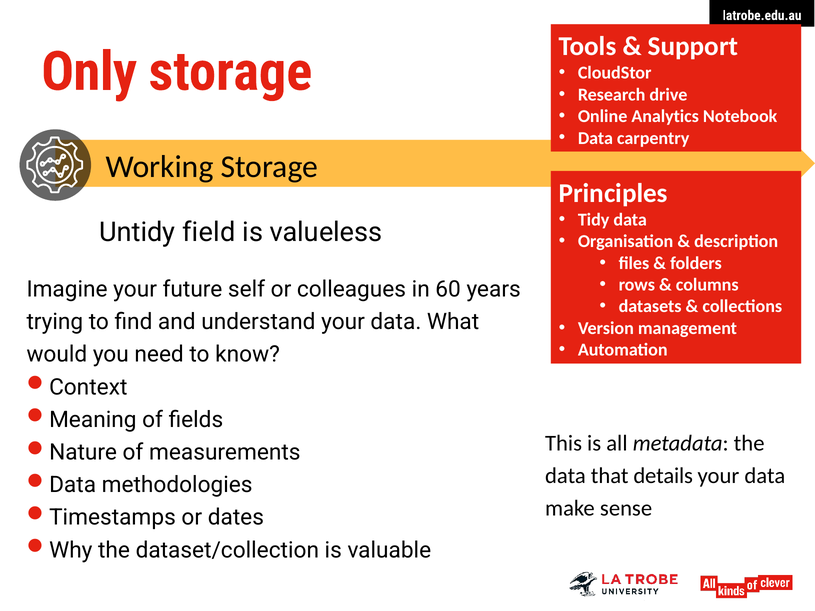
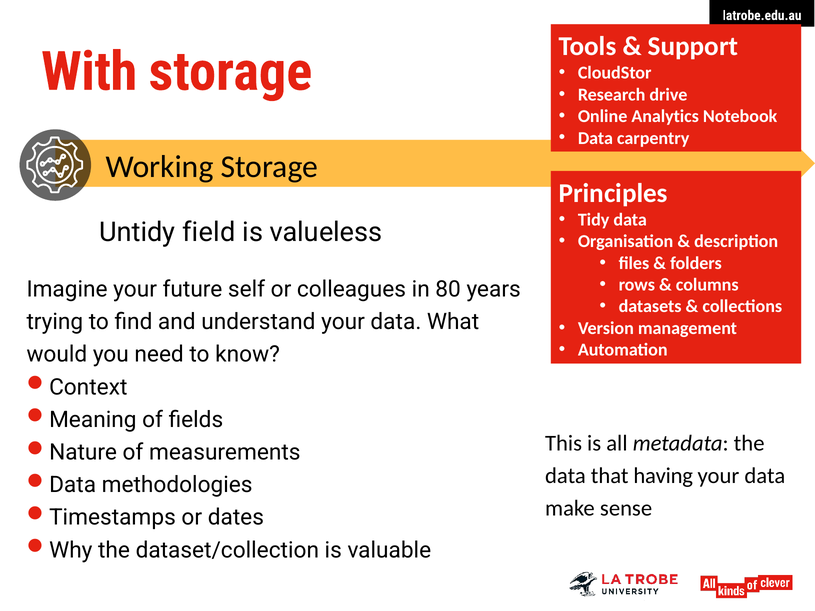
Only: Only -> With (89, 72)
60: 60 -> 80 (448, 289)
details: details -> having (663, 476)
